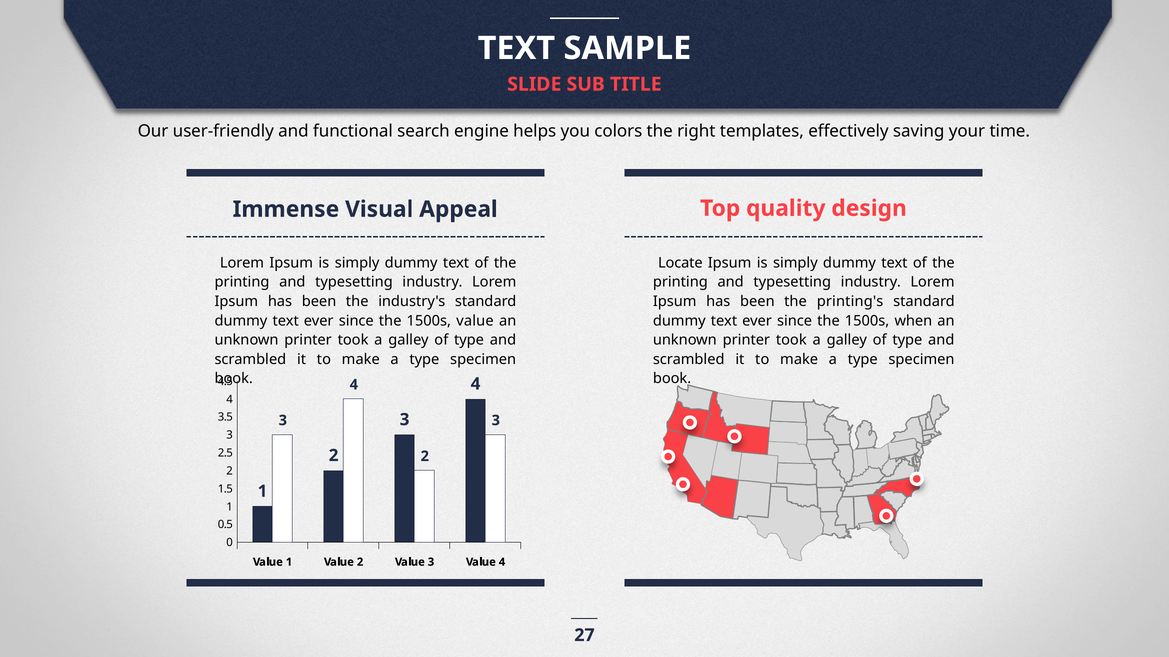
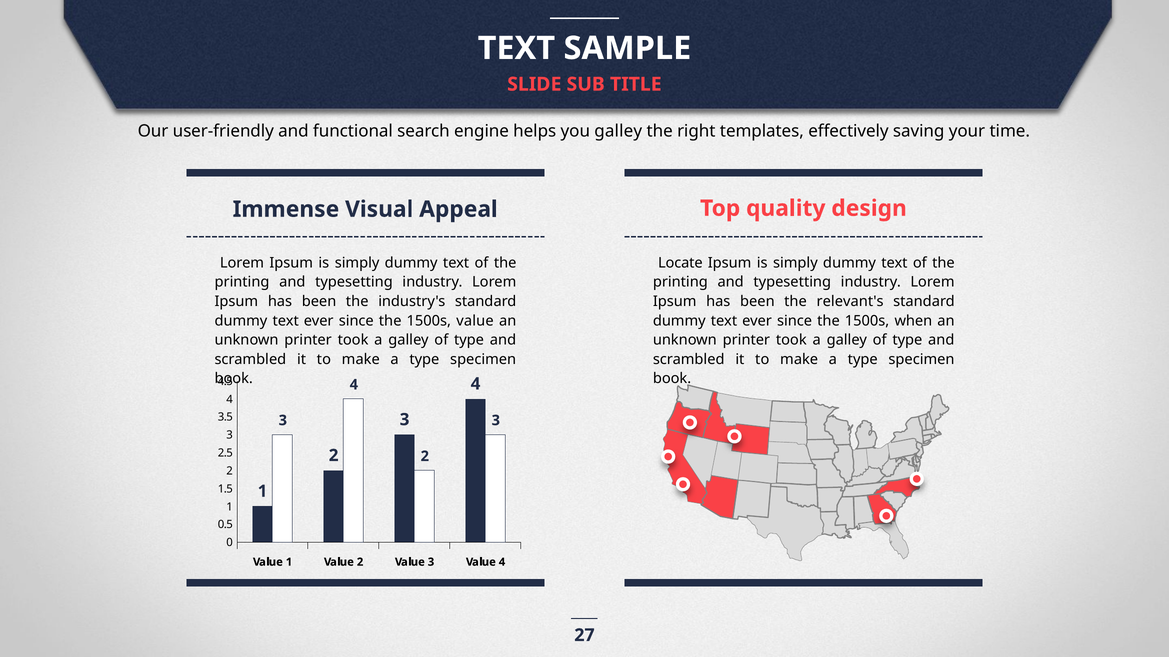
you colors: colors -> galley (618, 131)
printing's: printing's -> relevant's (850, 302)
